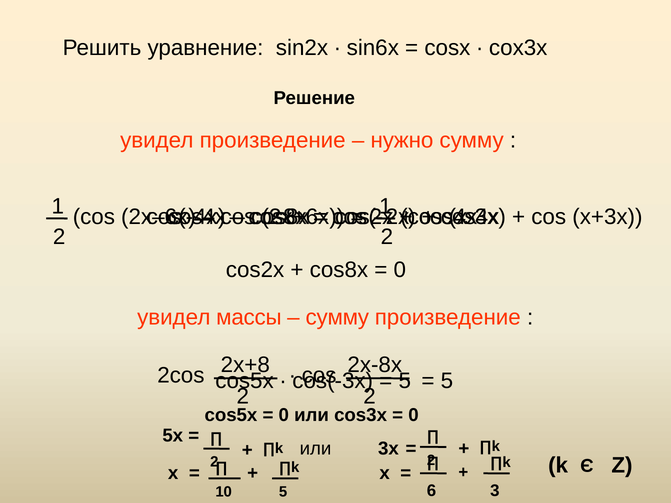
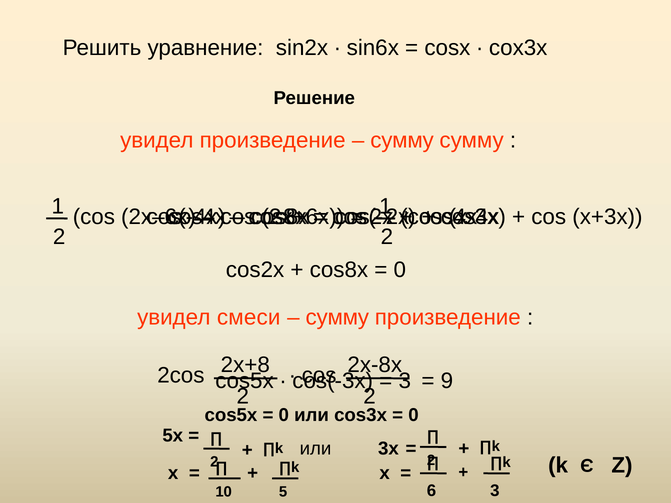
нужно: нужно -> сумму (402, 141)
массы: массы -> смеси (249, 317)
5: 5 -> 3 (405, 381)
5: 5 -> 9 (447, 381)
